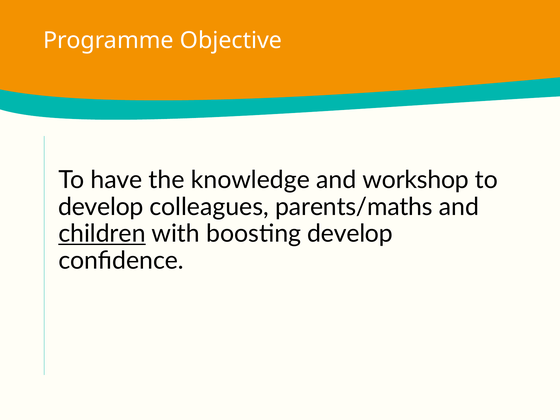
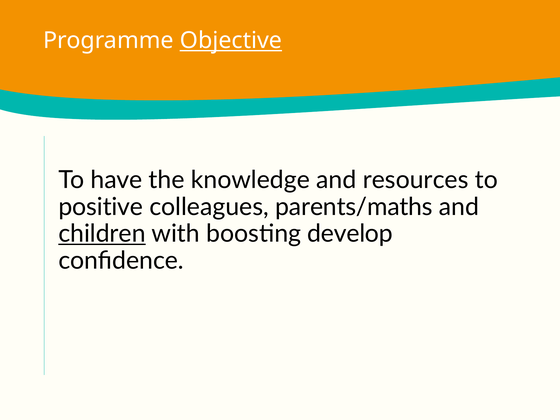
Objective underline: none -> present (231, 41)
workshop: workshop -> resources (416, 180)
develop: develop -> positive (101, 207)
